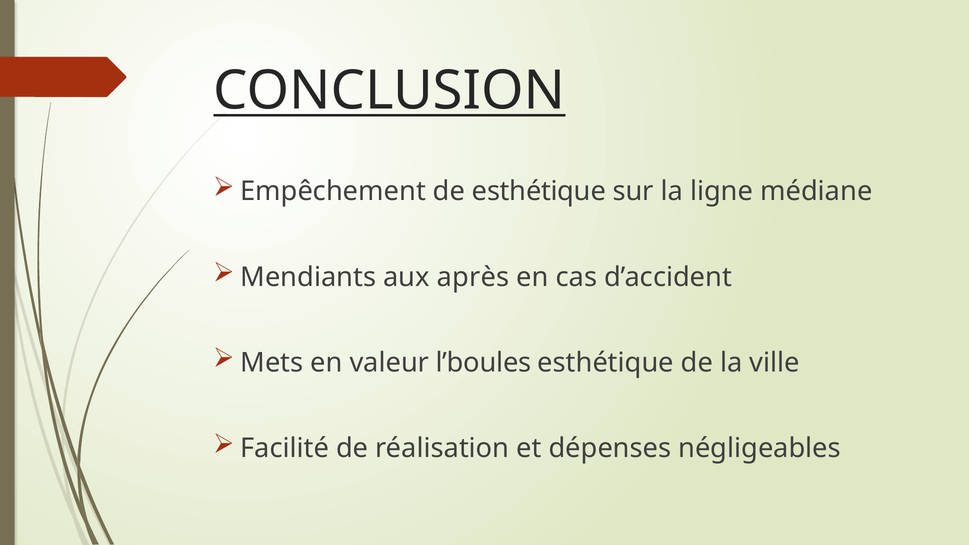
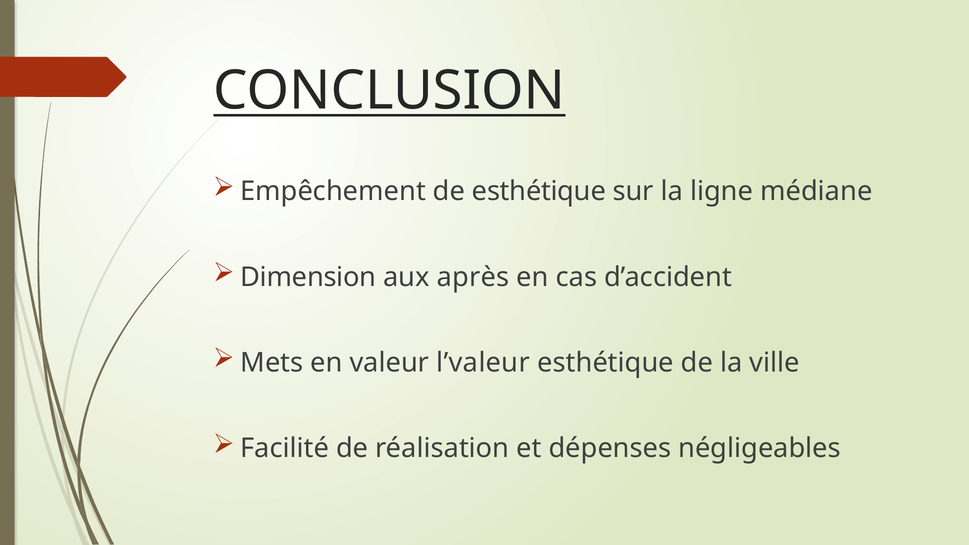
Mendiants: Mendiants -> Dimension (308, 277)
l’boules: l’boules -> l’valeur (483, 363)
